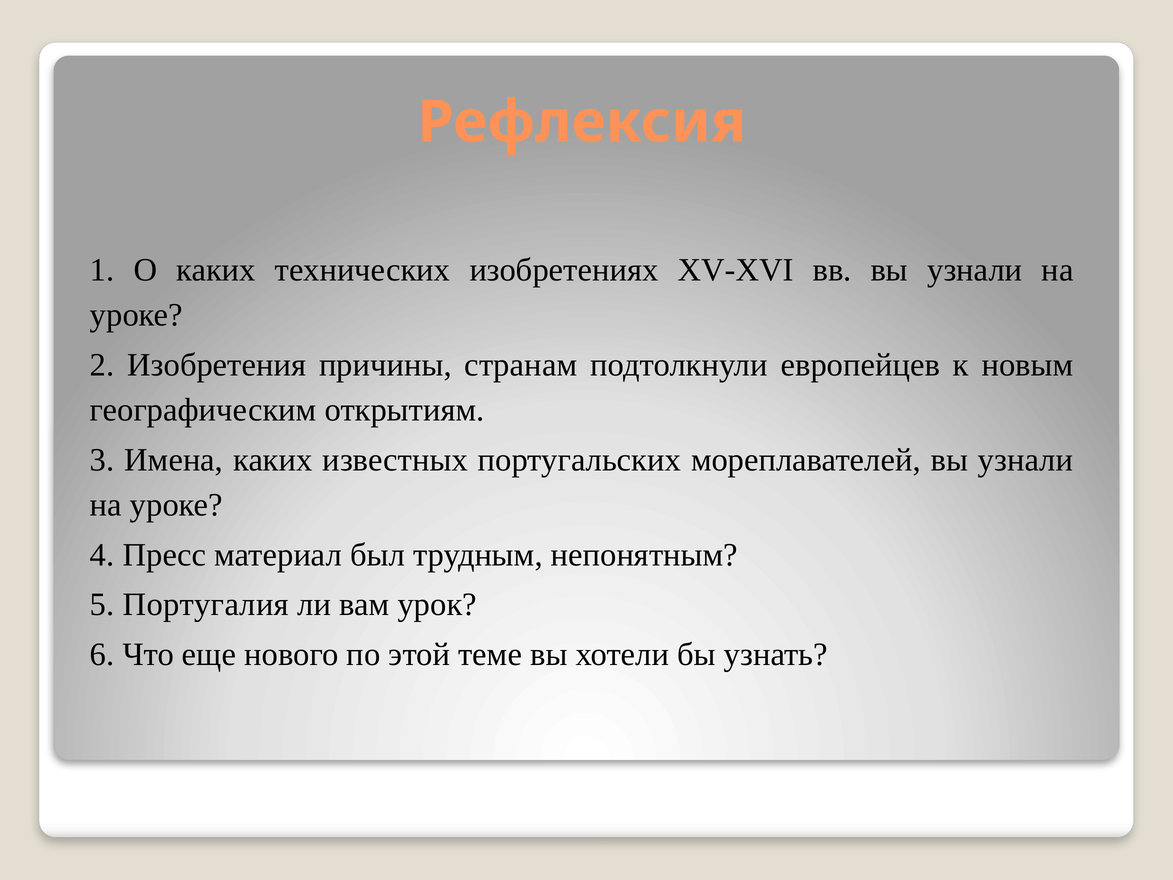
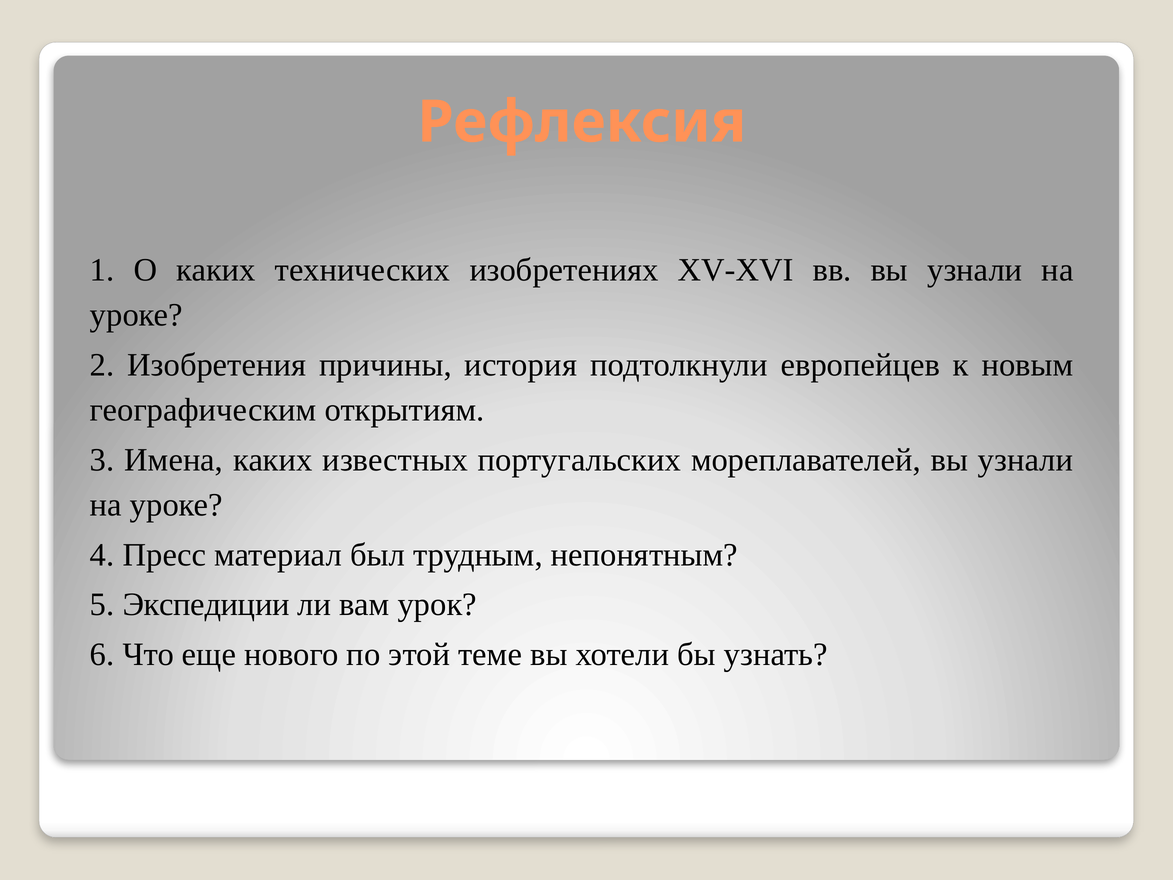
странам: странам -> история (521, 365)
Португалия: Португалия -> Экспедиции (206, 605)
